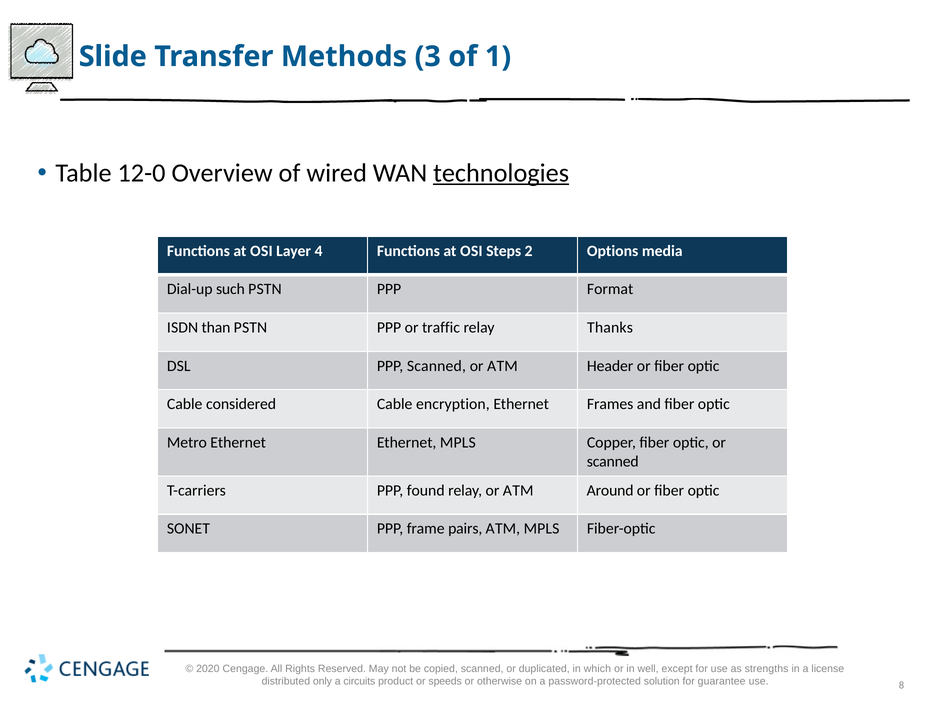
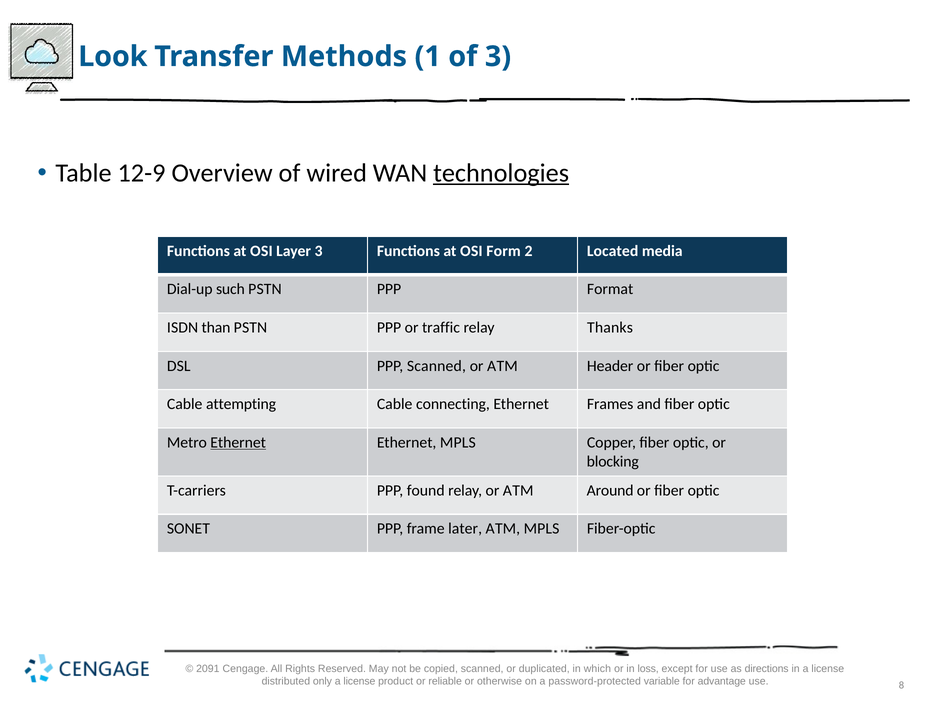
Slide: Slide -> Look (113, 57)
3: 3 -> 1 (428, 57)
of 1: 1 -> 3 (498, 57)
12-0: 12-0 -> 12-9 (142, 173)
Layer 4: 4 -> 3 (319, 251)
Steps: Steps -> Form (504, 251)
Options: Options -> Located (613, 251)
considered: considered -> attempting (241, 404)
encryption: encryption -> connecting (453, 404)
Ethernet underline: none -> present (238, 442)
scanned: scanned -> blocking (613, 462)
pairs: pairs -> later (465, 529)
2020: 2020 -> 2091 (208, 669)
well: well -> loss (648, 669)
strengths: strengths -> directions (767, 669)
circuits: circuits -> license (359, 681)
speeds: speeds -> reliable (445, 681)
solution: solution -> variable (662, 681)
guarantee: guarantee -> advantage (722, 681)
